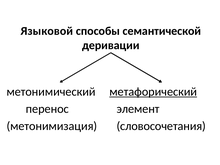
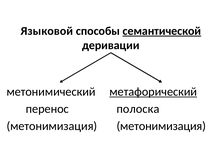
семантической underline: none -> present (162, 31)
элемент: элемент -> полоска (138, 109)
метонимизация словосочетания: словосочетания -> метонимизация (161, 126)
